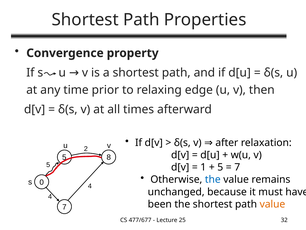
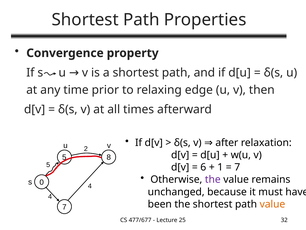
1: 1 -> 6 (203, 167)
5: 5 -> 1 (220, 167)
the colour: blue -> purple (213, 179)
